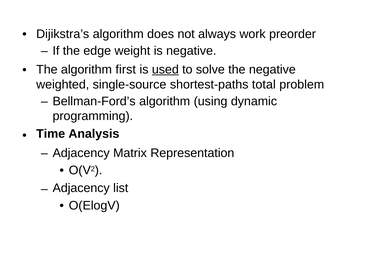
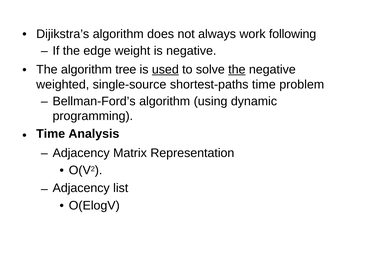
preorder: preorder -> following (293, 34)
first: first -> tree (126, 70)
the underline: none -> present (237, 70)
shortest-paths total: total -> time (264, 84)
